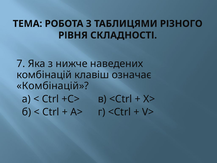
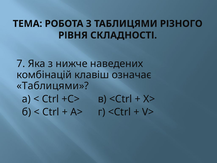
Комбінацій: Комбінацій -> Таблицями (53, 86)
